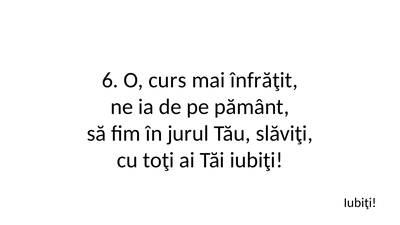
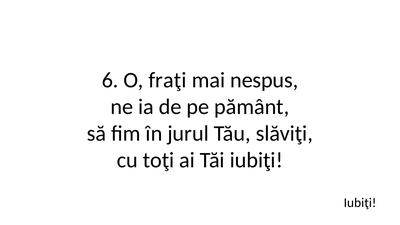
curs: curs -> fraţi (167, 80)
înfrăţit: înfrăţit -> nespus (264, 80)
